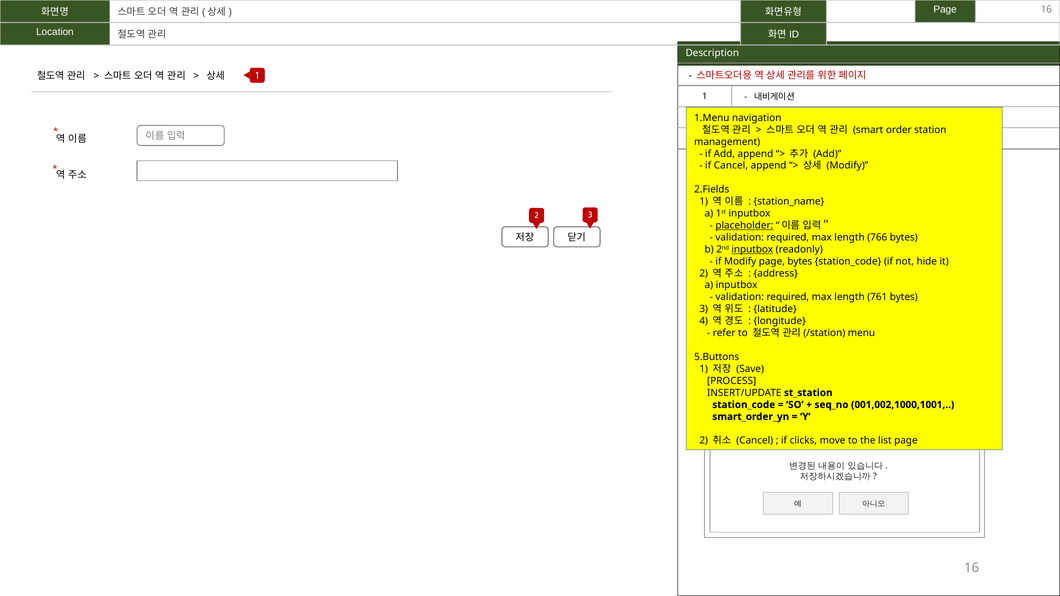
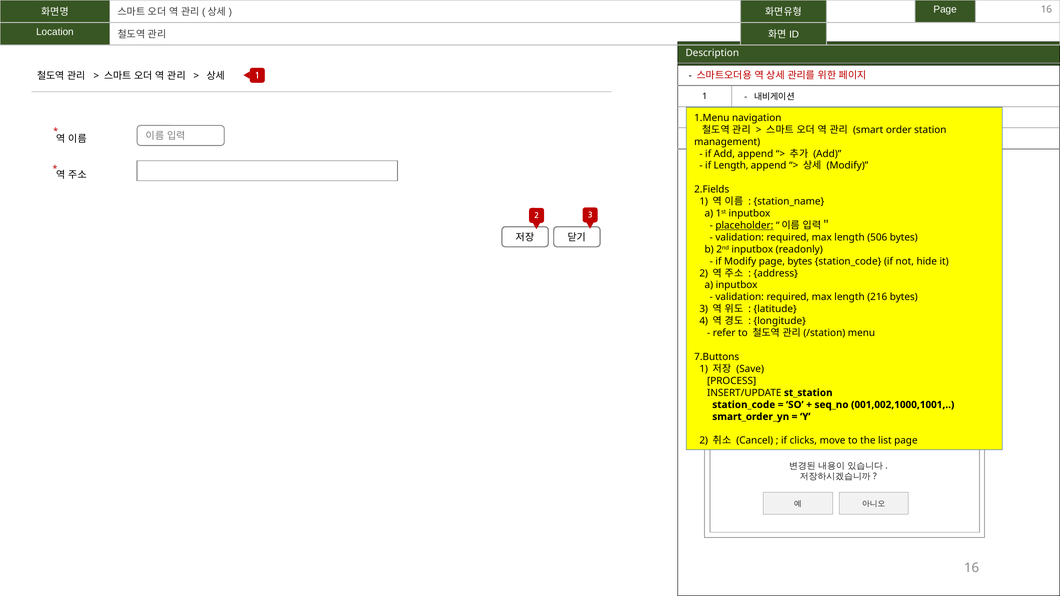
if Cancel: Cancel -> Length (731, 166)
766: 766 -> 506 (877, 237)
inputbox underline: present -> none (752, 249)
761: 761 -> 216 (877, 297)
5.Buttons: 5.Buttons -> 7.Buttons (717, 357)
